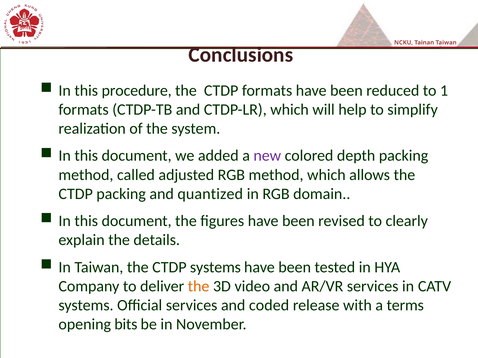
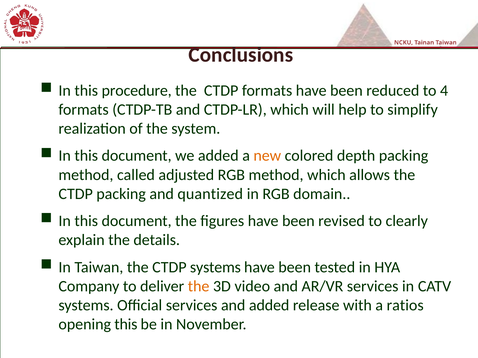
1: 1 -> 4 (444, 91)
new colour: purple -> orange (267, 156)
and coded: coded -> added (269, 306)
terms: terms -> ratios (405, 306)
opening bits: bits -> this (126, 325)
